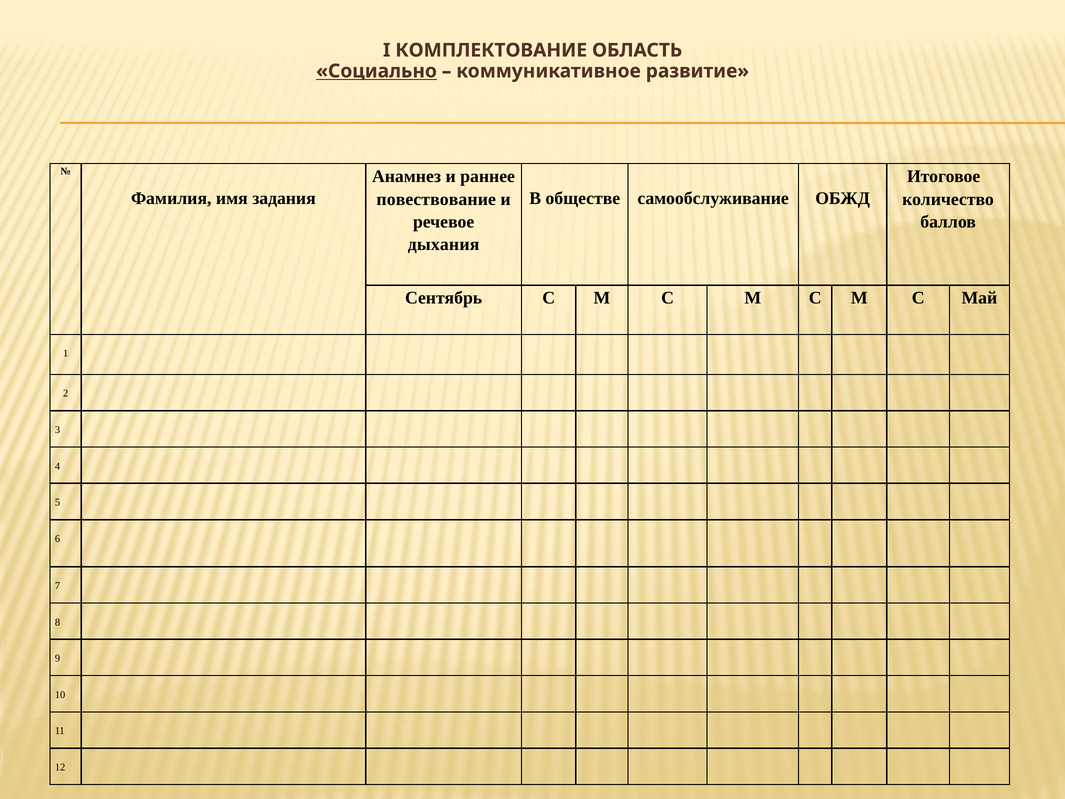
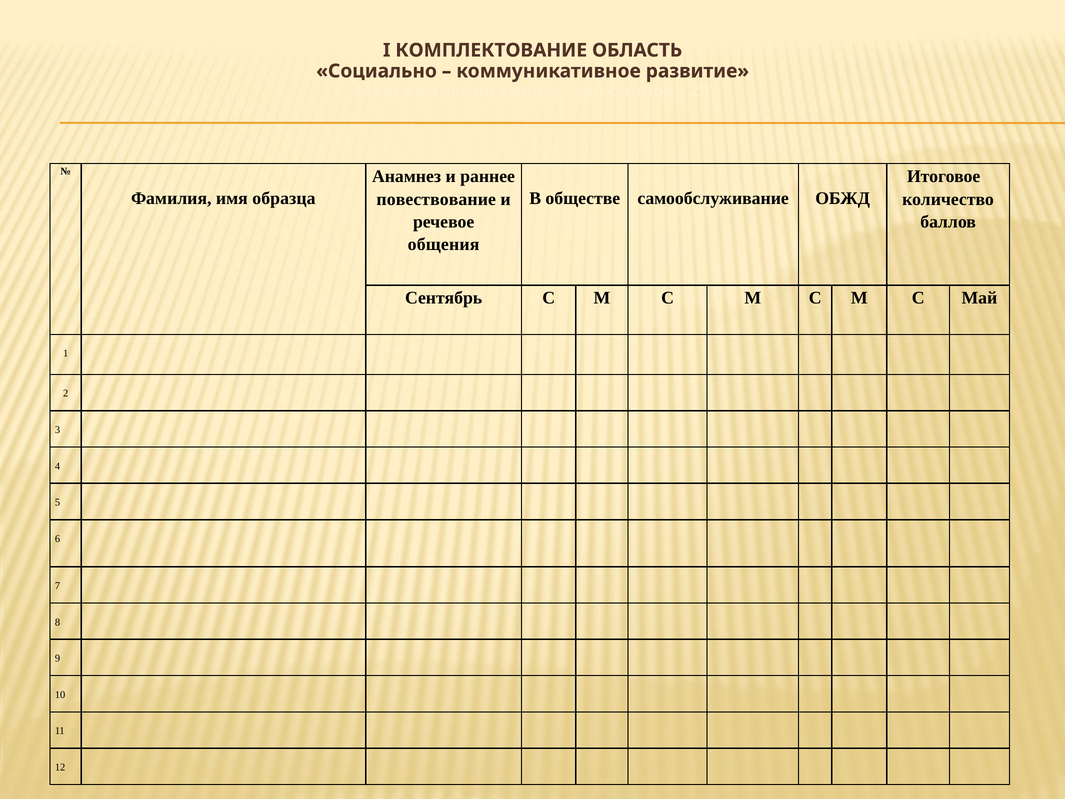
Социально underline: present -> none (377, 71)
задания: задания -> образца (284, 198)
дыхания: дыхания -> общения (444, 244)
